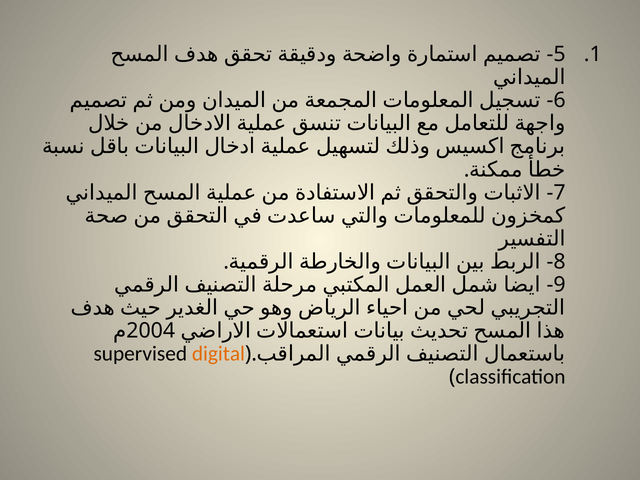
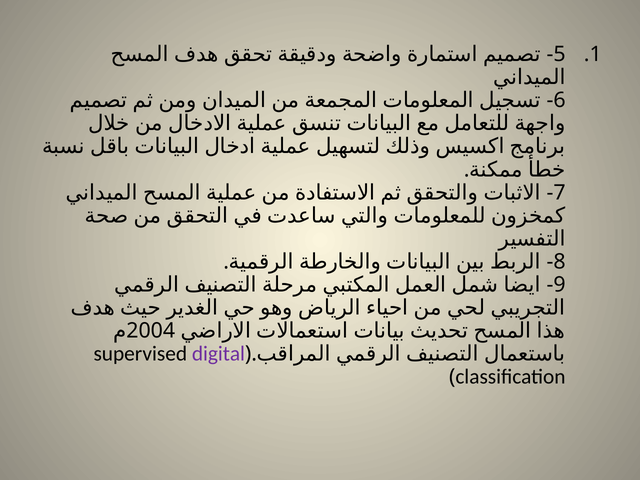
digital colour: orange -> purple (218, 354)
